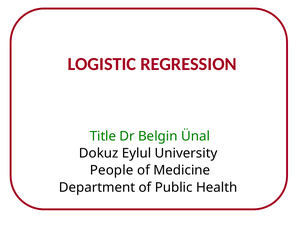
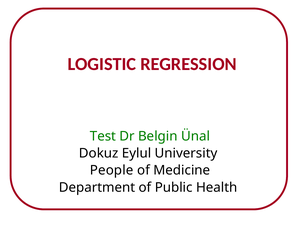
Title: Title -> Test (103, 136)
